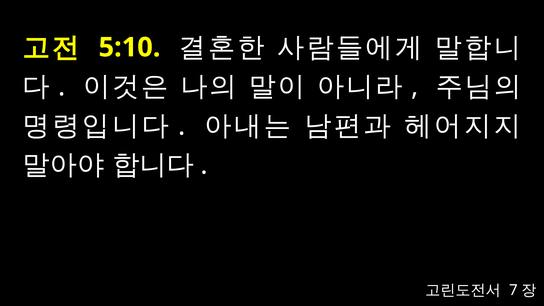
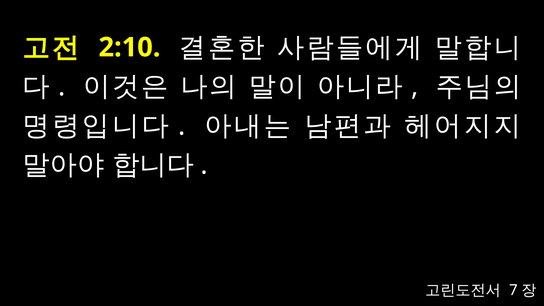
5:10: 5:10 -> 2:10 (129, 47)
